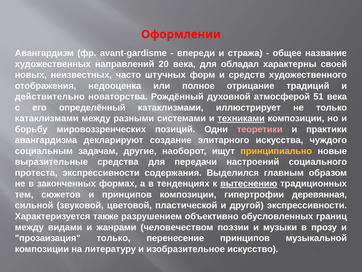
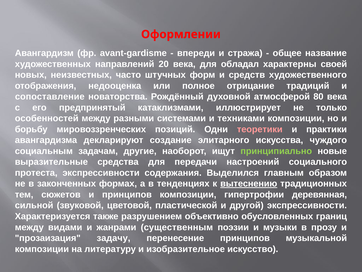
действительно: действительно -> сопоставление (50, 97)
51: 51 -> 80 (318, 97)
определённый: определённый -> предпринятый (92, 107)
катаклизмами: катаклизмами -> особенностей (47, 118)
техниками underline: present -> none (241, 118)
принципиально colour: yellow -> light green (276, 151)
человечеством: человечеством -> существенным (177, 227)
прозаизация только: только -> задачу (114, 238)
